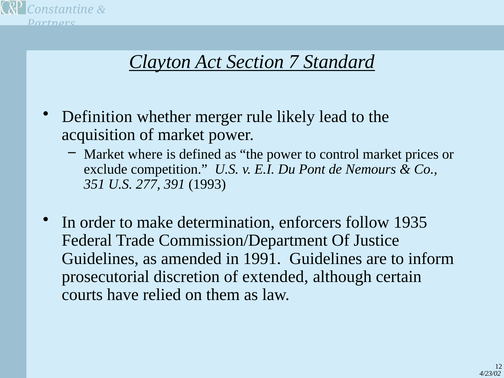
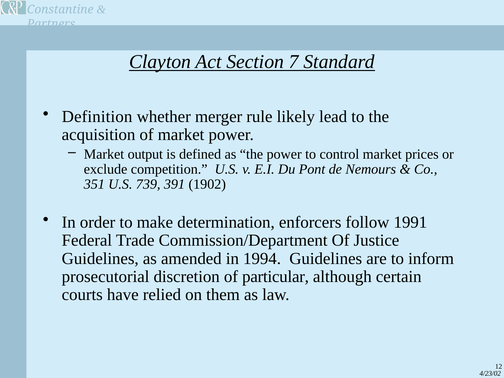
where: where -> output (145, 154)
277: 277 -> 739 (148, 184)
1993: 1993 -> 1902 (207, 184)
1935: 1935 -> 1991 (410, 222)
1991: 1991 -> 1994 (262, 258)
extended: extended -> particular (276, 277)
